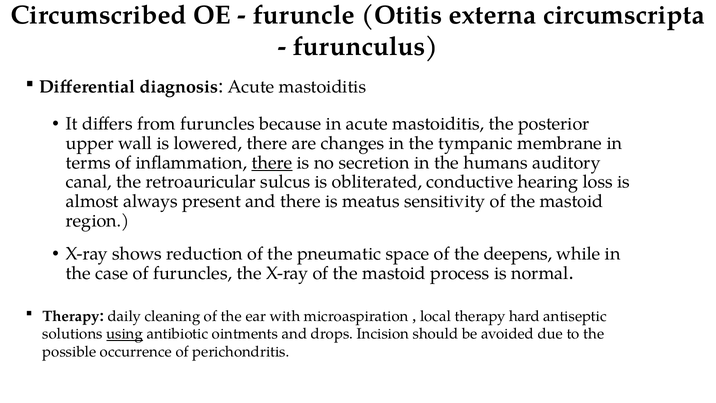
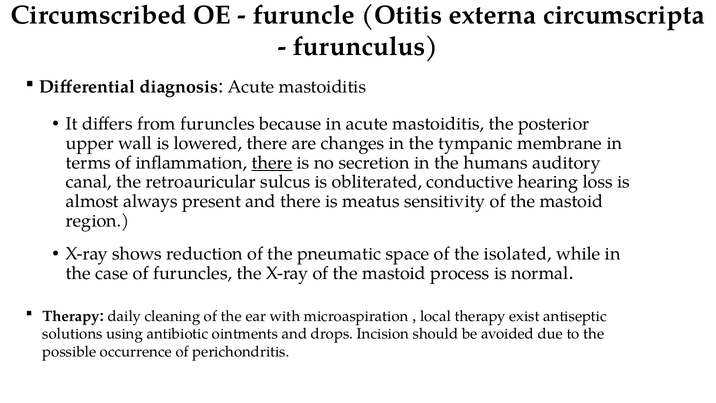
deepens: deepens -> isolated (518, 254)
hard: hard -> exist (524, 316)
using underline: present -> none (125, 334)
